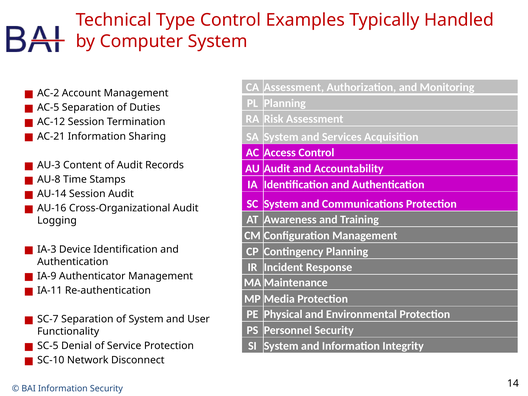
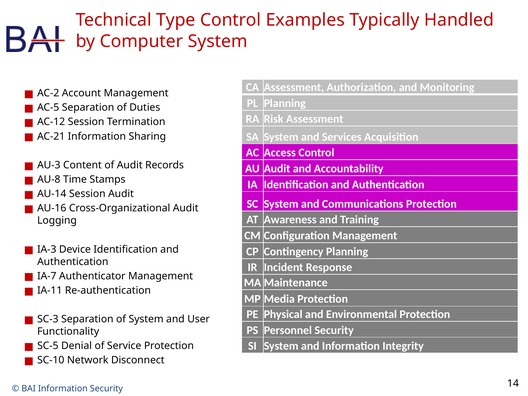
IA-9: IA-9 -> IA-7 (47, 276)
SC-7: SC-7 -> SC-3 (48, 319)
